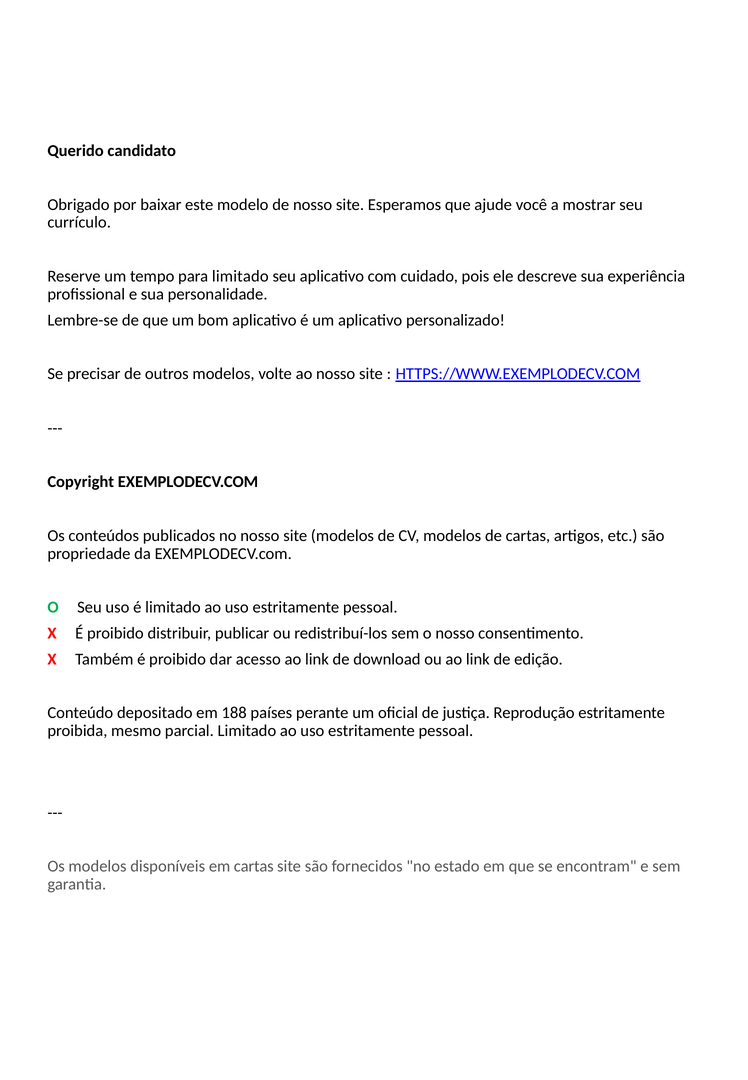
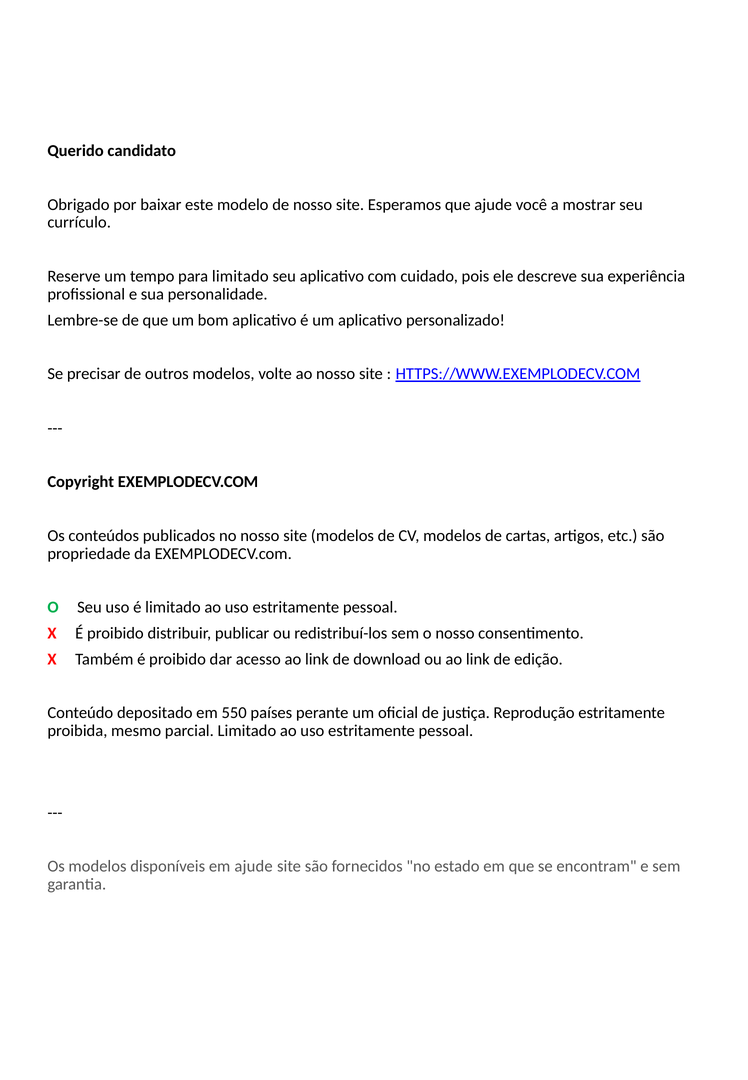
188: 188 -> 550 (234, 713)
em cartas: cartas -> ajude (254, 867)
